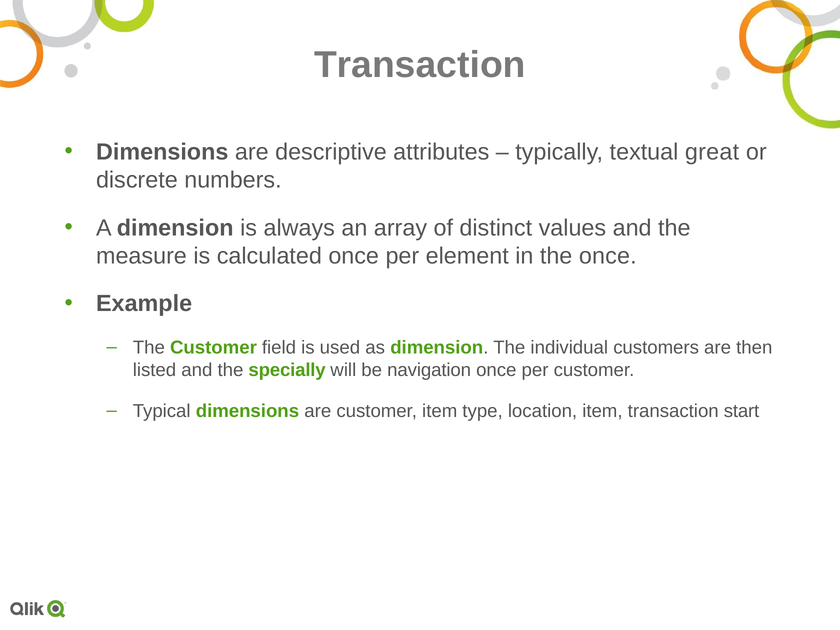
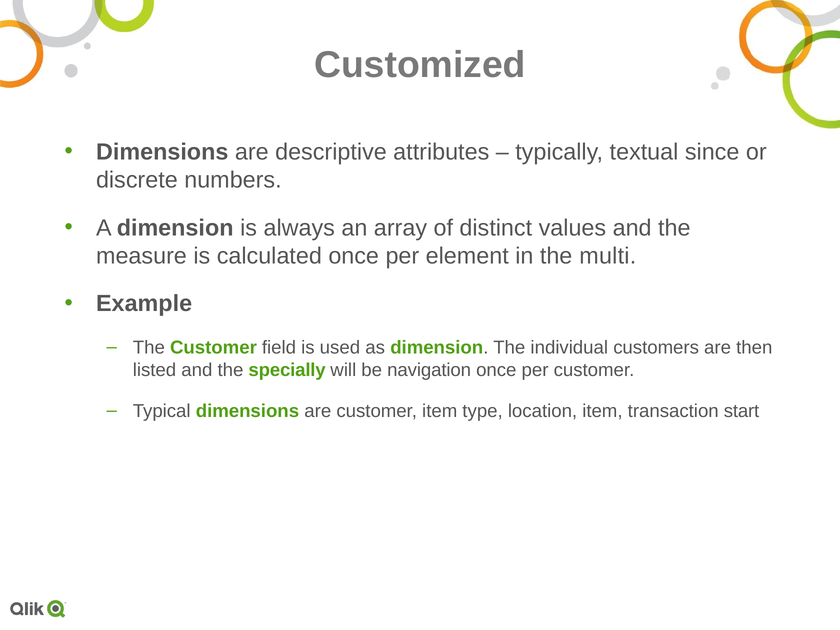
Transaction: Transaction -> Customized (420, 65)
great: great -> since (712, 152)
the once: once -> multi (608, 256)
